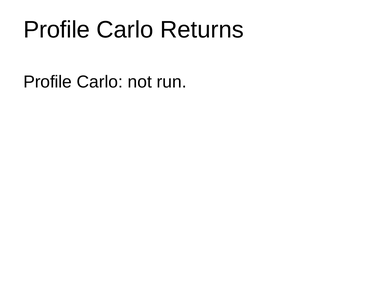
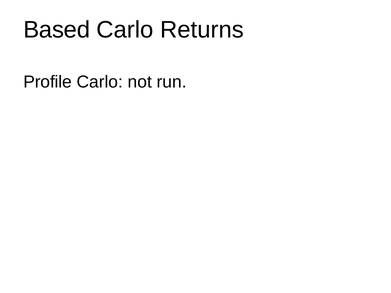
Profile: Profile -> Based (57, 30)
